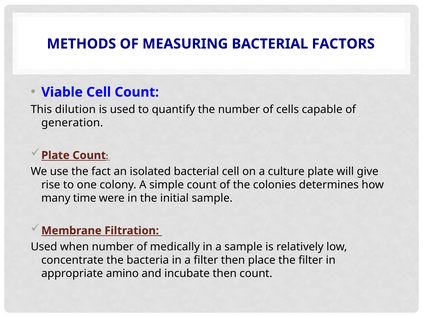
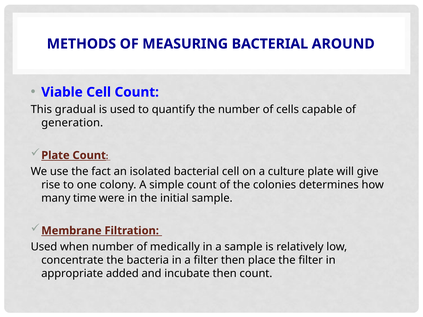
FACTORS: FACTORS -> AROUND (343, 44)
dilution: dilution -> gradual (75, 110)
amino: amino -> added (122, 274)
